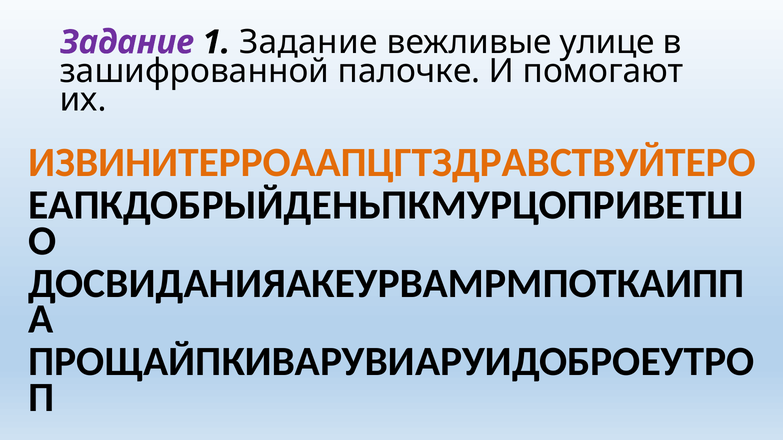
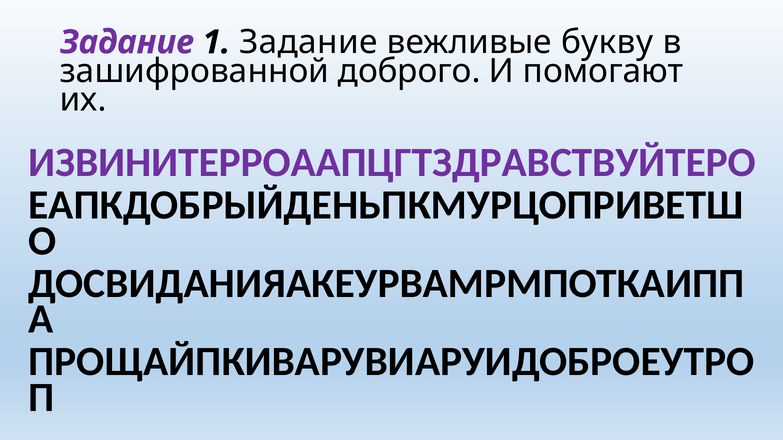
улице: улице -> букву (607, 42)
палочке: палочке -> доброго (409, 71)
ИЗВИНИТЕРРОААПЦГТЗДРАВСТВУЙТЕРО colour: orange -> purple (392, 163)
